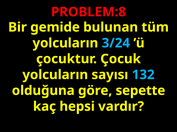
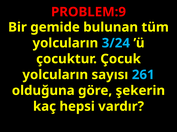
PROBLEM:8: PROBLEM:8 -> PROBLEM:9 (89, 12)
132: 132 -> 261 (143, 75)
sepette: sepette -> şekerin (140, 91)
